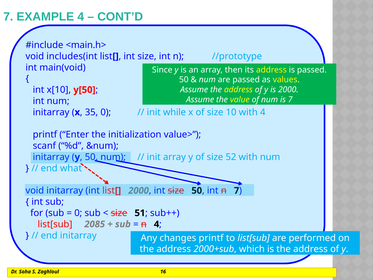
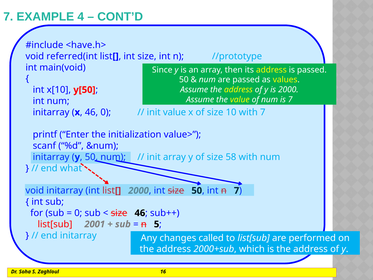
<main.h>: <main.h> -> <have.h> (86, 45)
includes(int: includes(int -> referred(int (72, 56)
35: 35 -> 46 (91, 112)
init while: while -> value (175, 112)
with 4: 4 -> 7 (263, 112)
52: 52 -> 58 (231, 157)
size 51: 51 -> 46 (140, 213)
2085: 2085 -> 2001 (95, 224)
n 4: 4 -> 5 (157, 224)
changes printf: printf -> called (211, 238)
